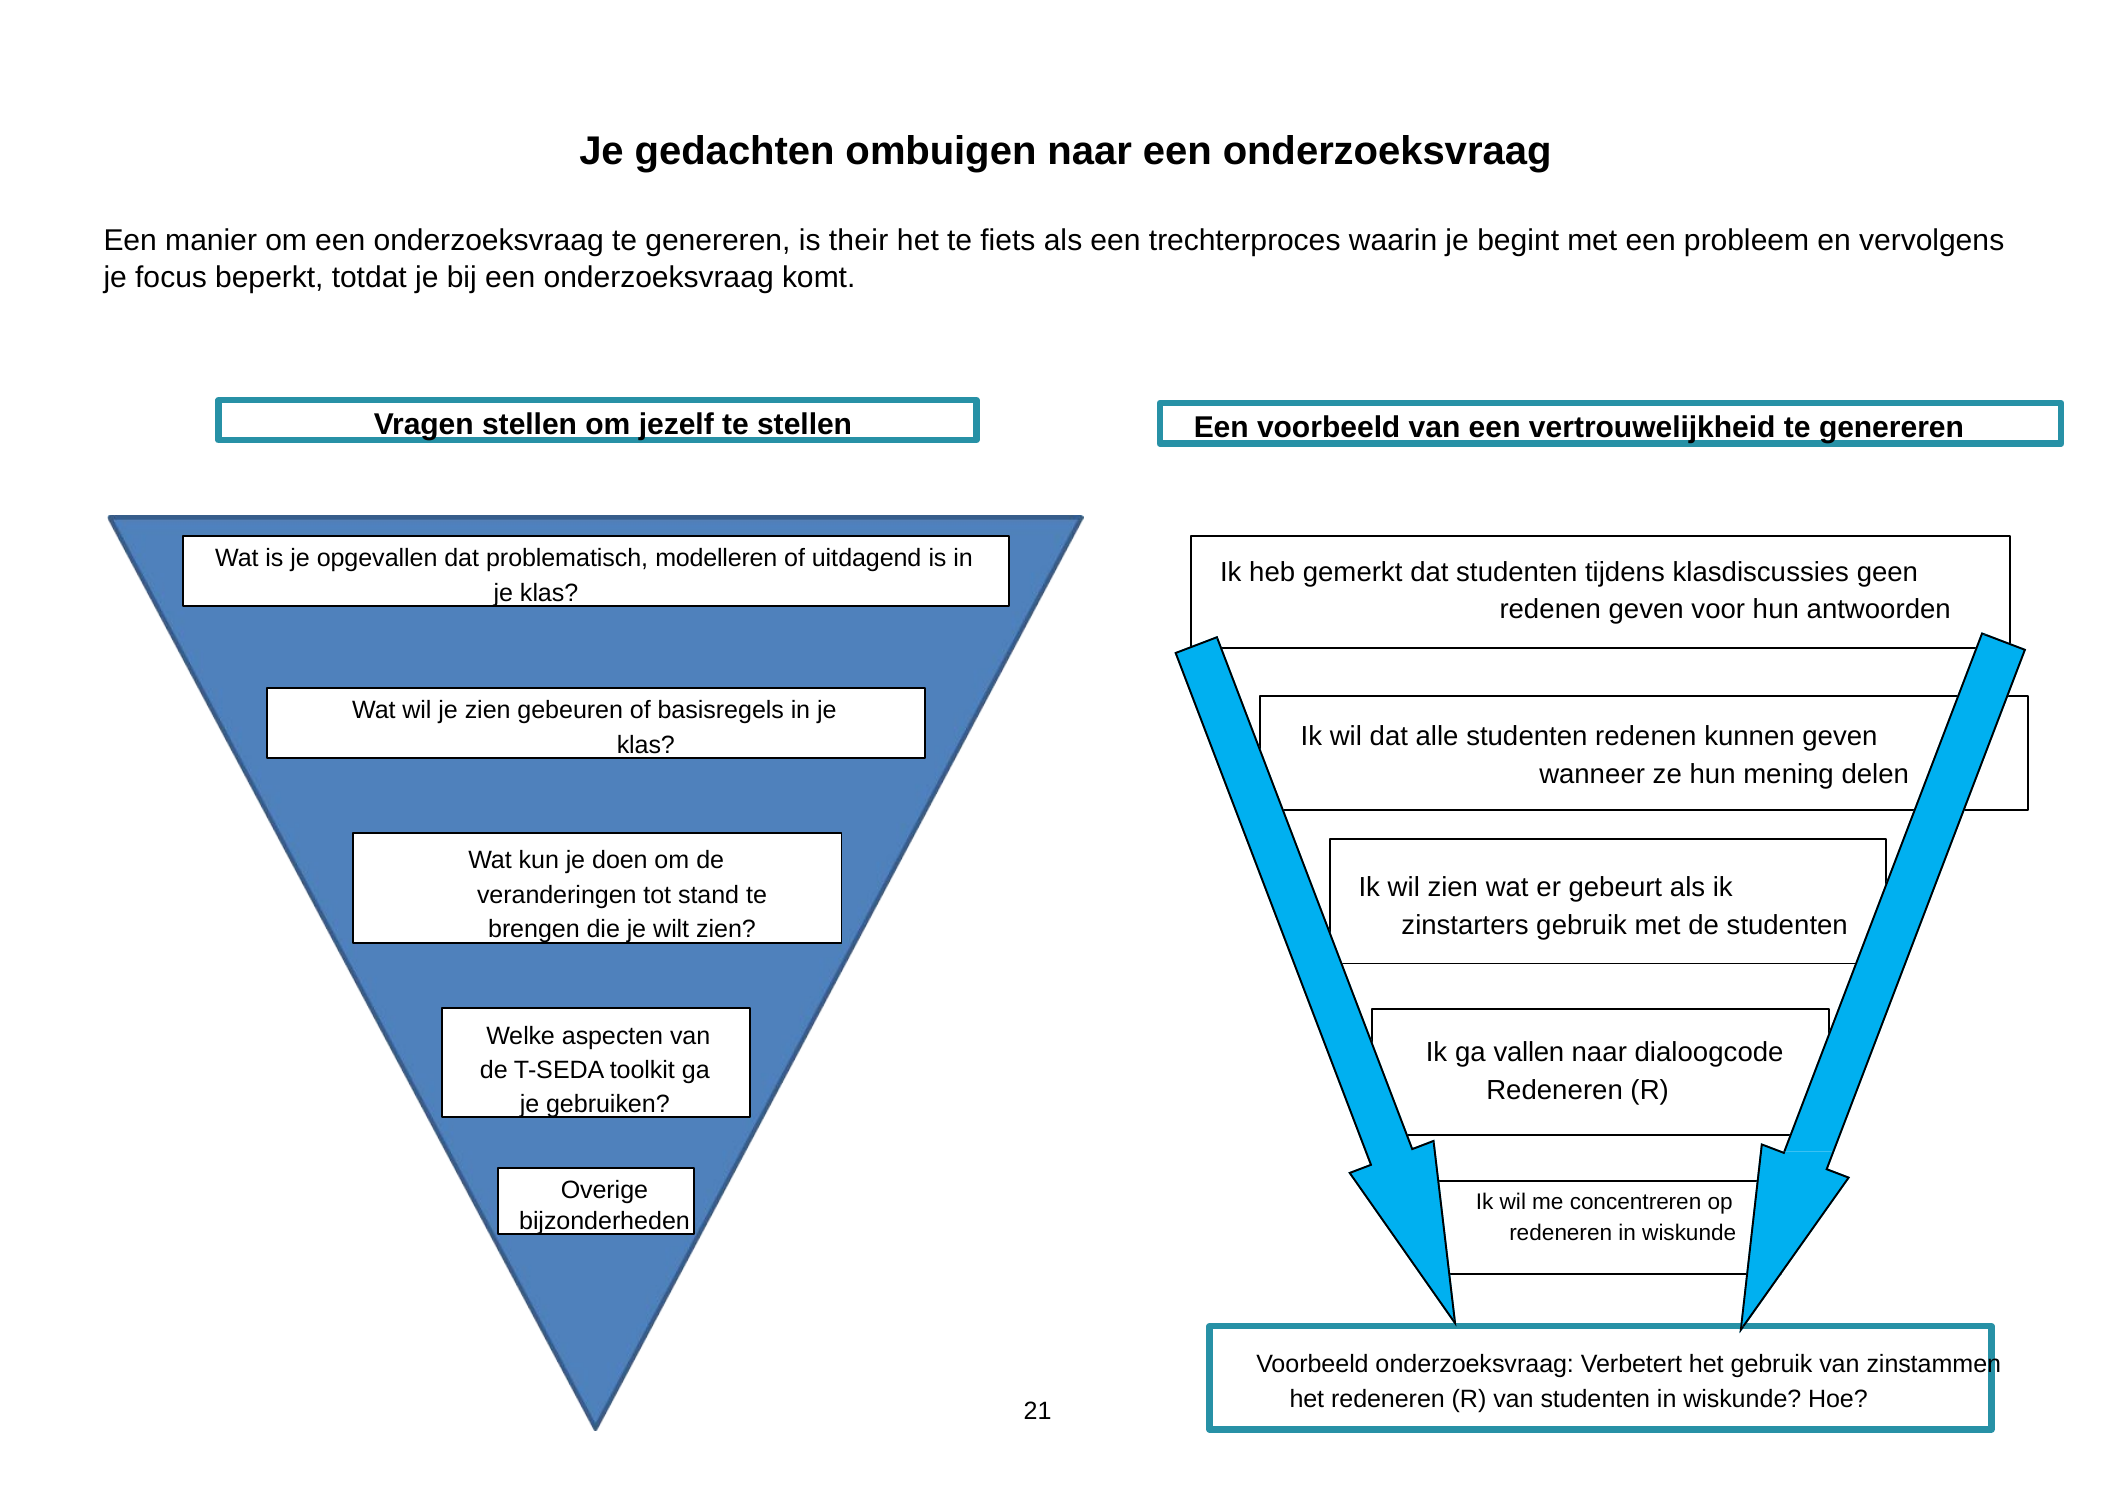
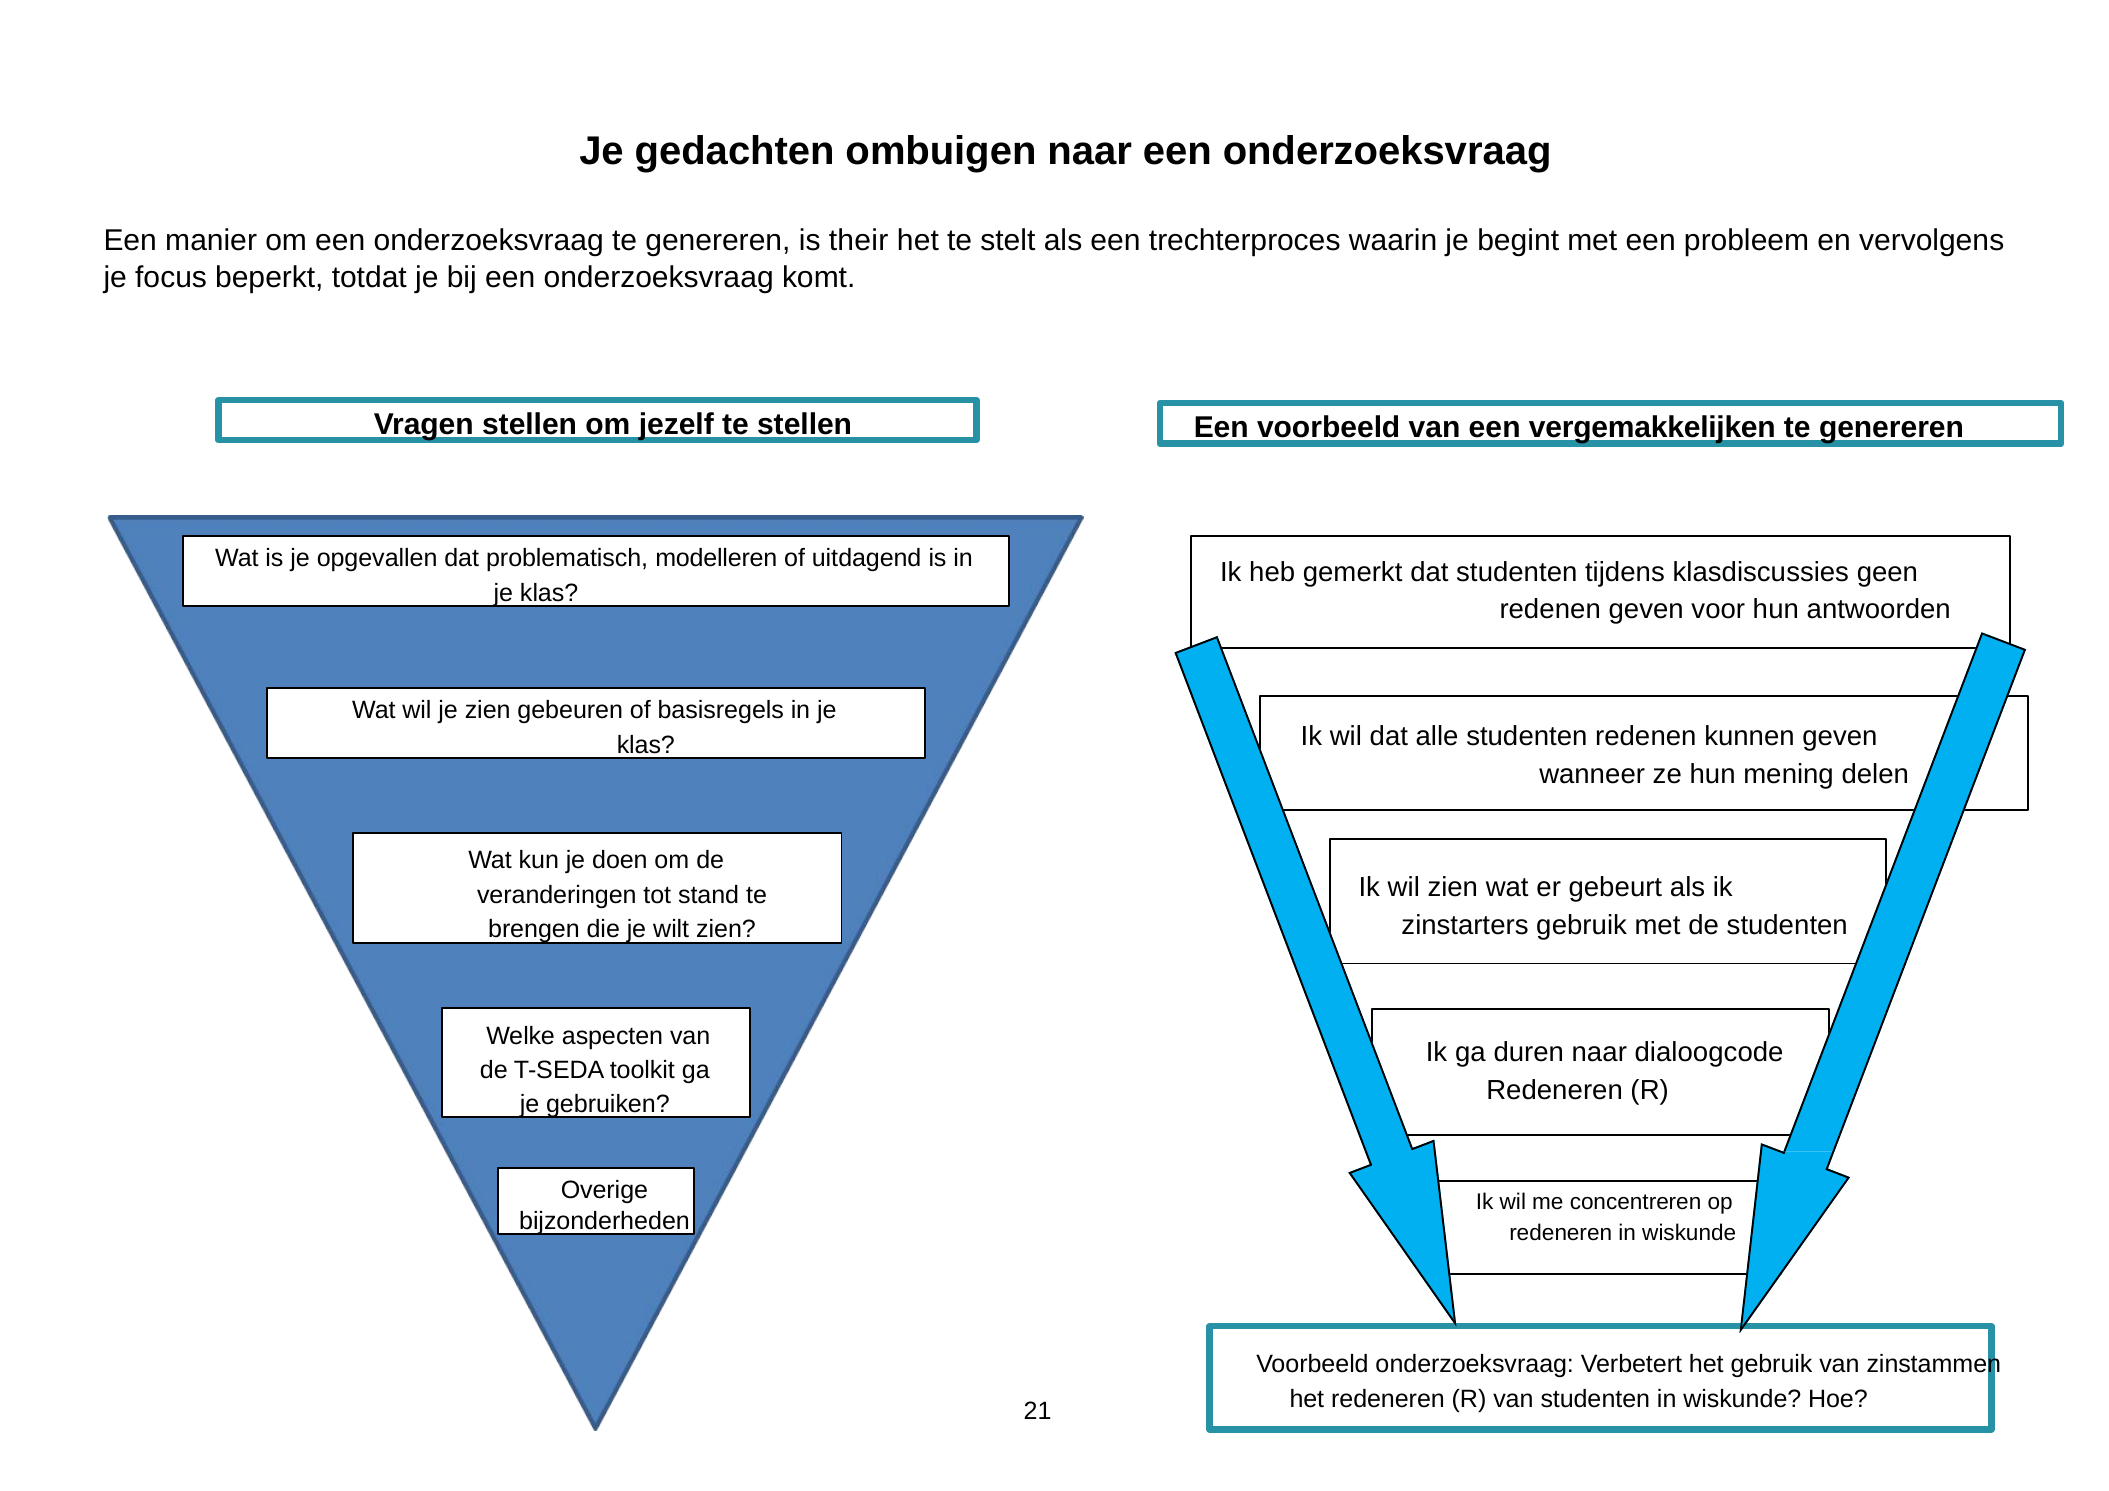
fiets: fiets -> stelt (1008, 241)
vertrouwelijkheid: vertrouwelijkheid -> vergemakkelijken (1652, 428)
vallen: vallen -> duren (1529, 1053)
